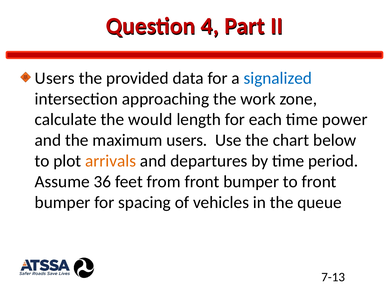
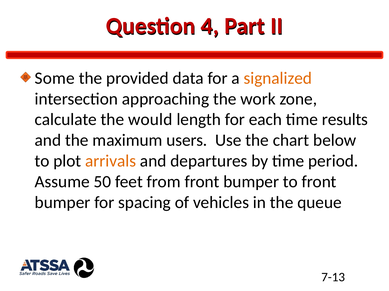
Users: Users -> Some (55, 78)
signalized colour: blue -> orange (278, 78)
power: power -> results (345, 120)
36: 36 -> 50 (102, 182)
